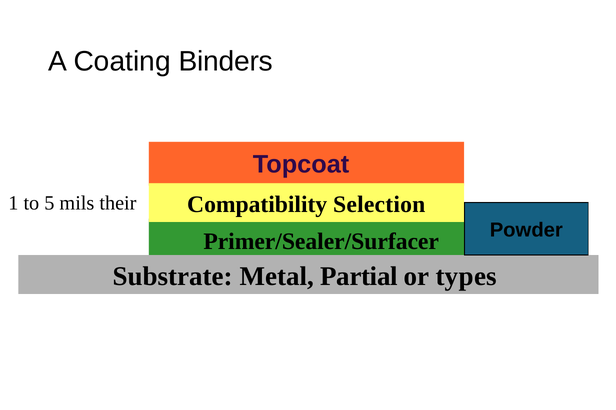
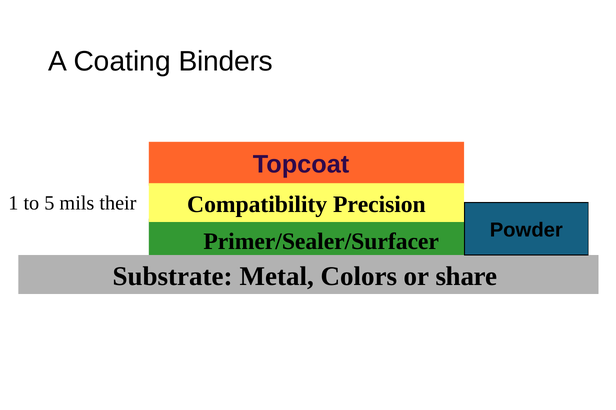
Selection: Selection -> Precision (379, 204)
Partial: Partial -> Colors (359, 276)
types: types -> share (466, 276)
